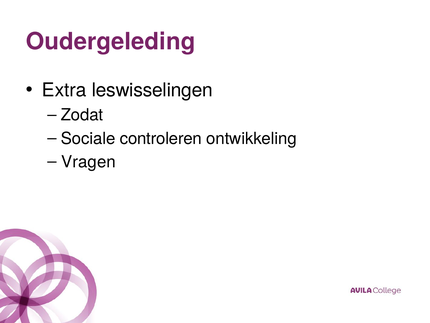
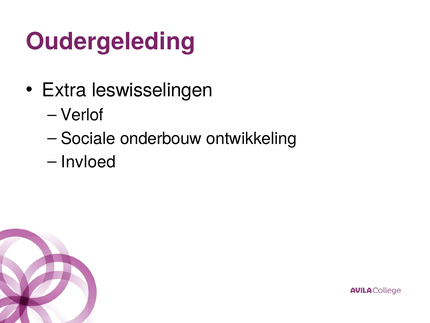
Zodat: Zodat -> Verlof (82, 115)
controleren: controleren -> onderbouw (161, 138)
Vragen: Vragen -> Invloed (88, 162)
